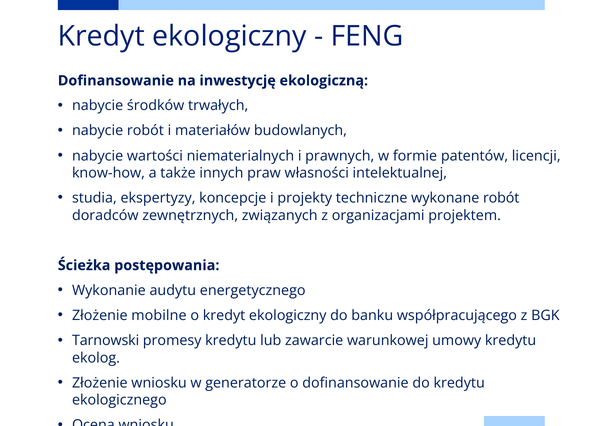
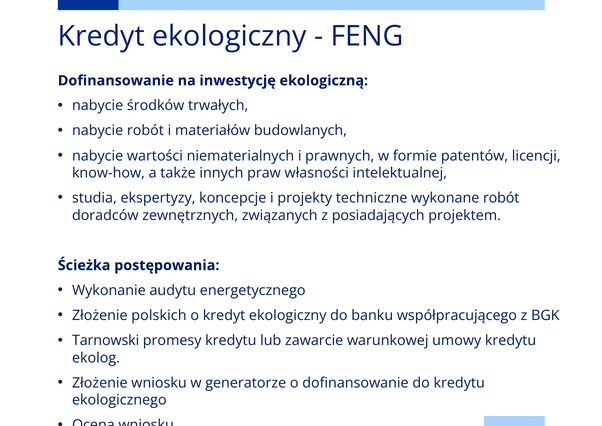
organizacjami: organizacjami -> posiadających (378, 215)
mobilne: mobilne -> polskich (159, 315)
